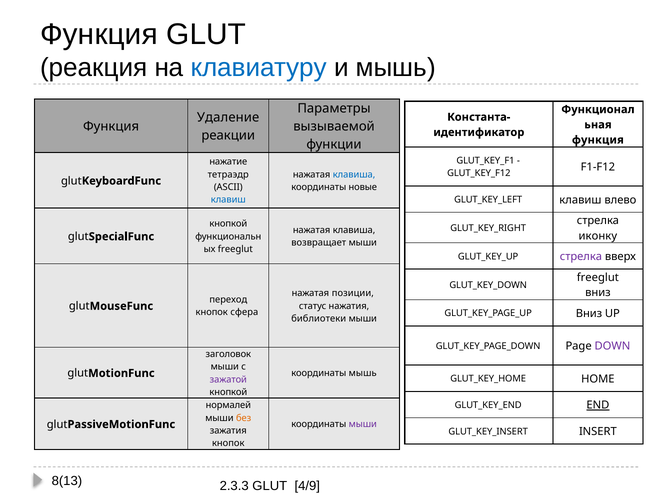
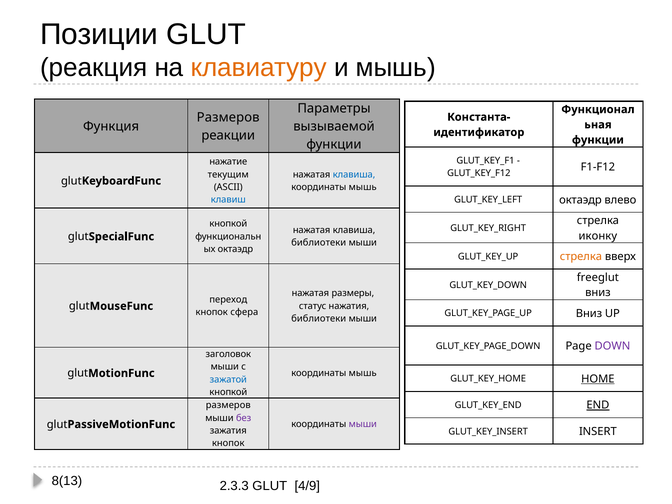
Функция: Функция -> Позиции (99, 35)
клавиатуру colour: blue -> orange (259, 68)
Удаление: Удаление -> Размеров (228, 118)
функция: функция -> функции (598, 140)
тетраэдр: тетраэдр -> текущим (228, 174)
новые: новые -> мышь (363, 187)
клавиш: клавиш -> октаэдр (580, 200)
возвращает: возвращает -> библиотеки (319, 243)
freeglut: freeglut -> октаэдр (235, 249)
стрелка colour: purple -> orange (581, 257)
позиции: позиции -> размеры (353, 293)
HOME underline: none -> present (598, 379)
зажатой colour: purple -> blue (228, 379)
нормалей: нормалей -> размеров (228, 405)
без colour: orange -> purple (244, 418)
